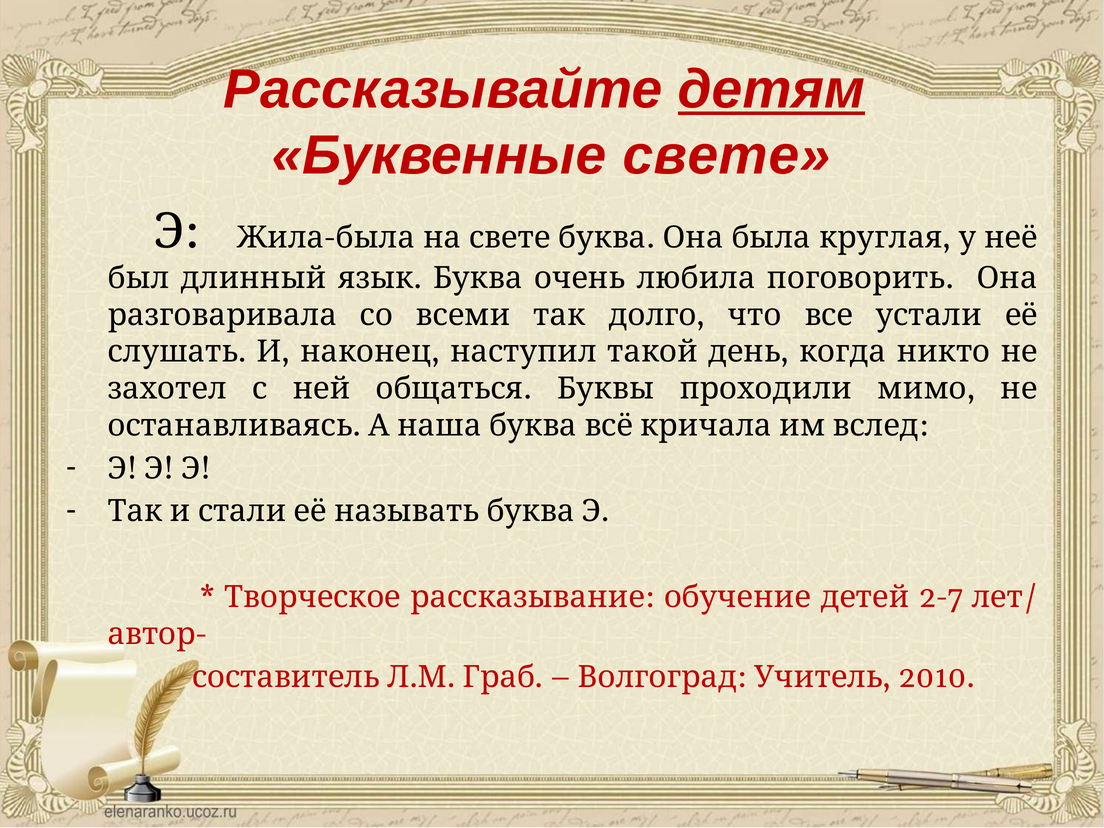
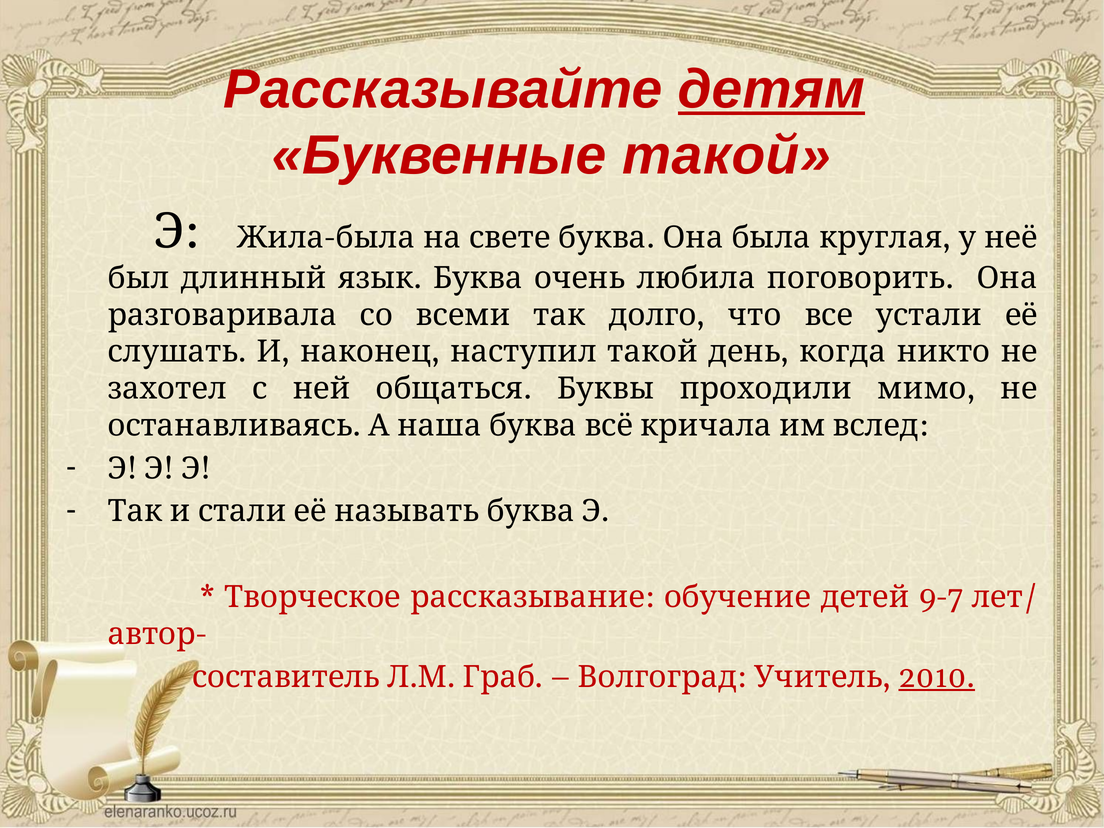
Буквенные свете: свете -> такой (726, 156)
2-7: 2-7 -> 9-7 (941, 597)
2010 underline: none -> present (937, 677)
